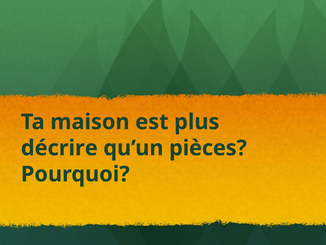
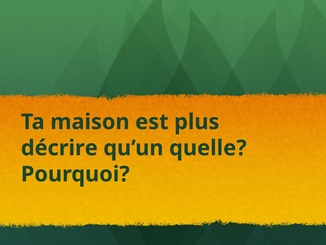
pièces: pièces -> quelle (208, 148)
